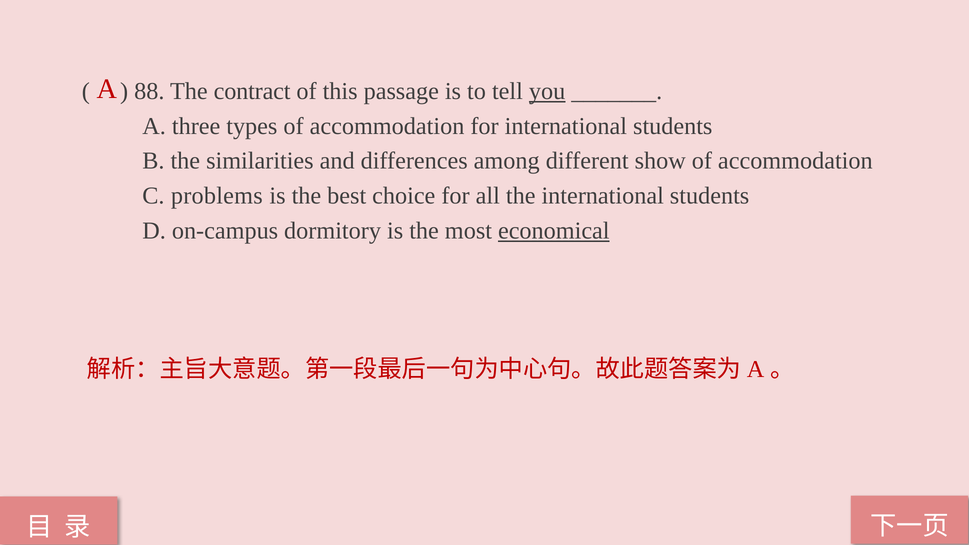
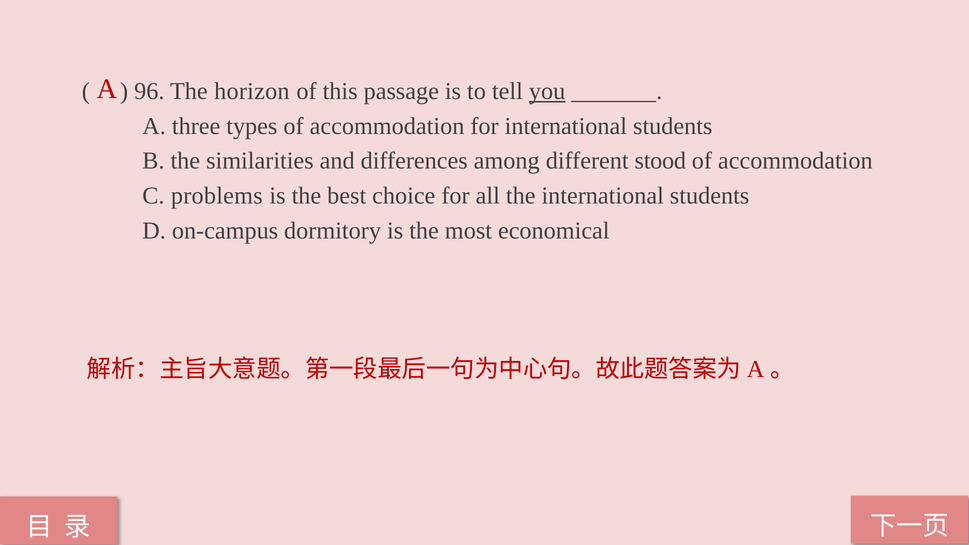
88: 88 -> 96 (149, 91)
contract: contract -> horizon (252, 91)
show: show -> stood (660, 161)
economical underline: present -> none (554, 231)
